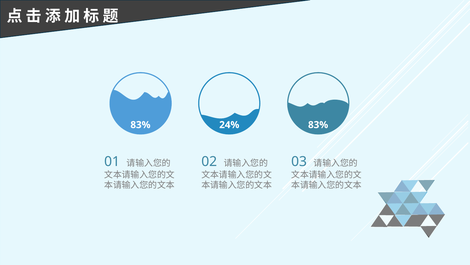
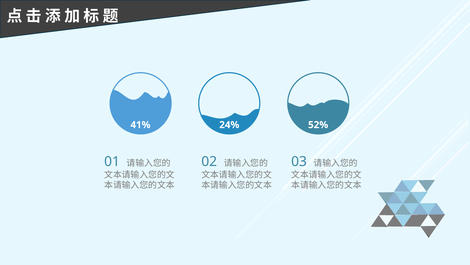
83%: 83% -> 41% (140, 125)
24% 83%: 83% -> 52% (318, 125)
